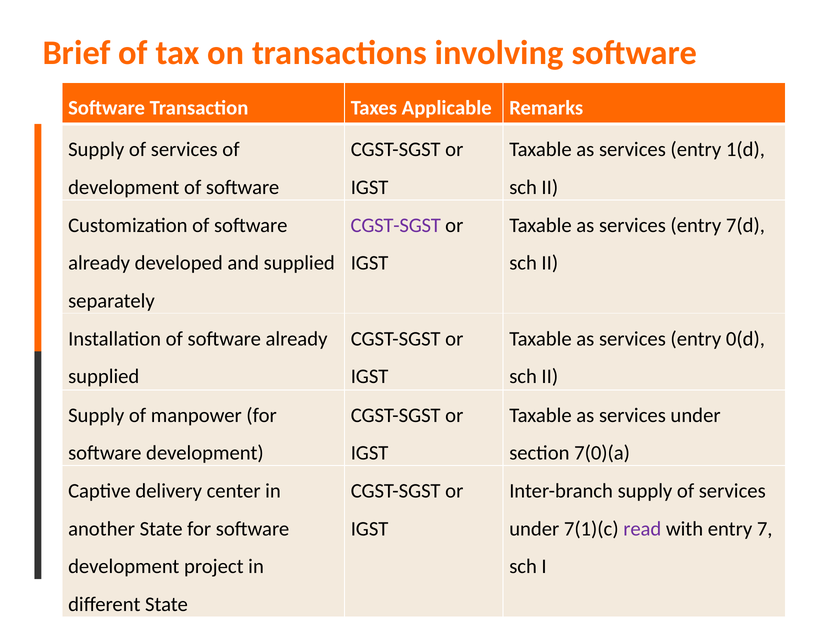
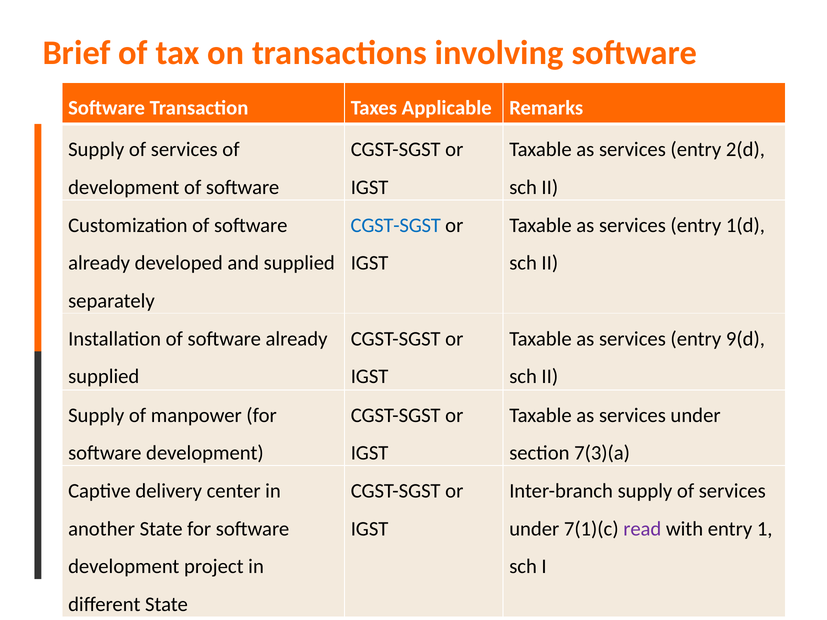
1(d: 1(d -> 2(d (745, 150)
CGST-SGST colour: purple -> blue (396, 225)
7(d: 7(d -> 1(d (745, 225)
0(d: 0(d -> 9(d (745, 339)
7(0)(a: 7(0)(a -> 7(3)(a (602, 453)
7: 7 -> 1 (765, 529)
